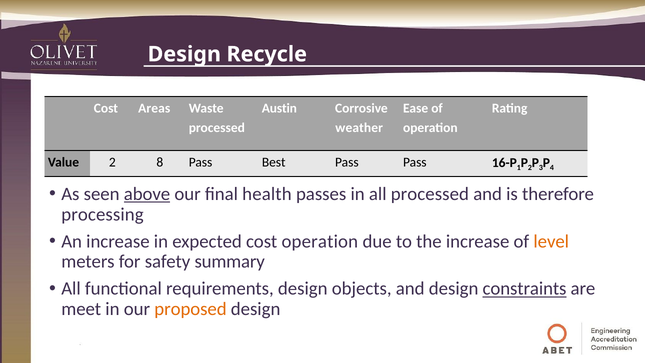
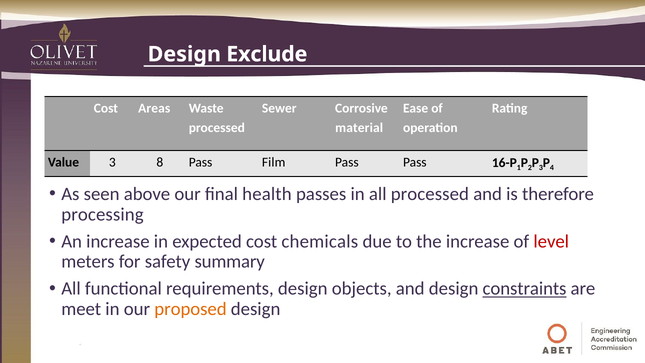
Recycle: Recycle -> Exclude (267, 54)
Austin: Austin -> Sewer (279, 108)
weather: weather -> material (359, 128)
Value 2: 2 -> 3 (112, 162)
Best: Best -> Film (274, 162)
above underline: present -> none (147, 194)
cost operation: operation -> chemicals (320, 241)
level colour: orange -> red (551, 241)
